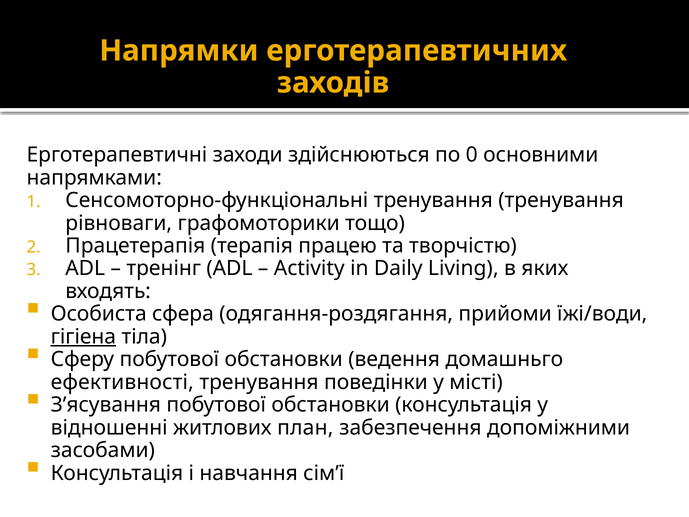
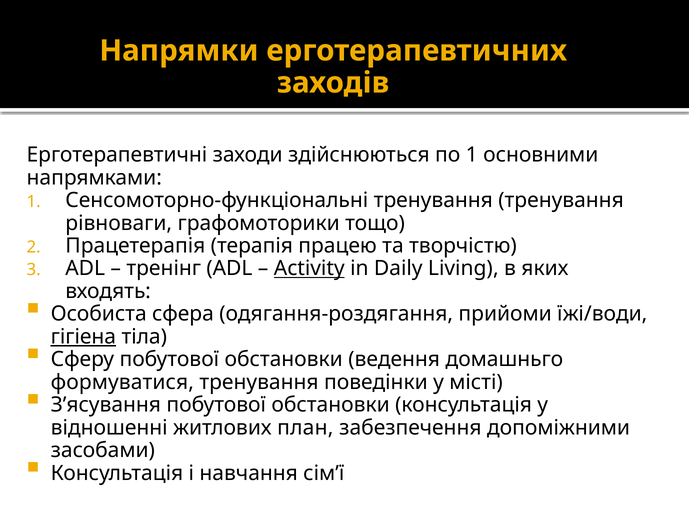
по 0: 0 -> 1 (472, 155)
Activity underline: none -> present (309, 268)
ефективності: ефективності -> формуватися (122, 382)
